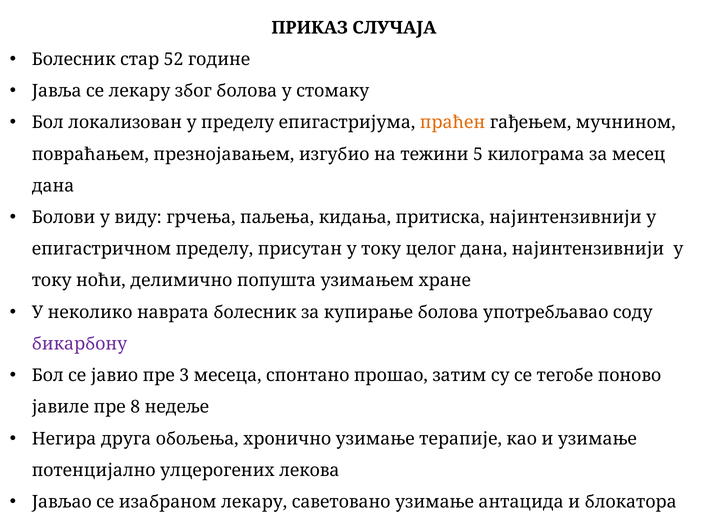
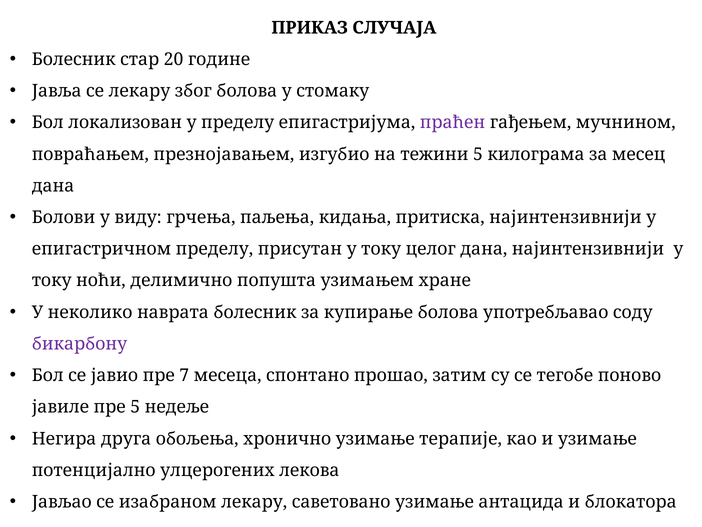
52: 52 -> 20 (174, 59)
праћен colour: orange -> purple (453, 122)
3: 3 -> 7 (184, 375)
пре 8: 8 -> 5 (135, 407)
